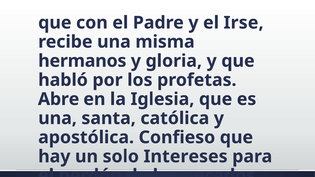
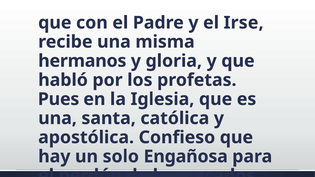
Abre: Abre -> Pues (59, 99)
Intereses: Intereses -> Engañosa (186, 157)
